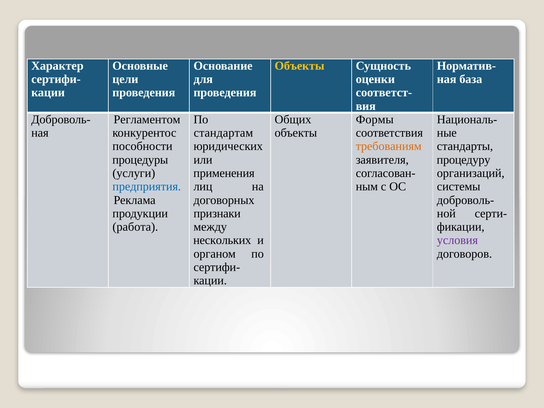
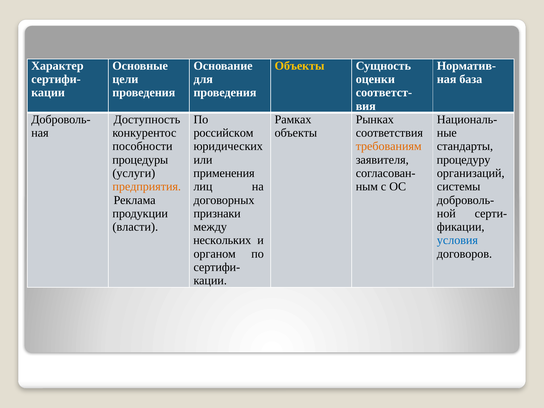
Регламентом: Регламентом -> Доступность (147, 119)
Общих: Общих -> Рамках (293, 119)
Формы: Формы -> Рынках (375, 119)
стандартам: стандартам -> российском (223, 133)
предприятия colour: blue -> orange (147, 187)
работа: работа -> власти (135, 227)
условия colour: purple -> blue (457, 240)
